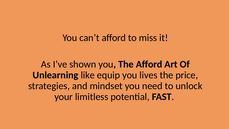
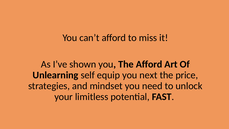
like: like -> self (88, 75)
lives: lives -> next (148, 75)
